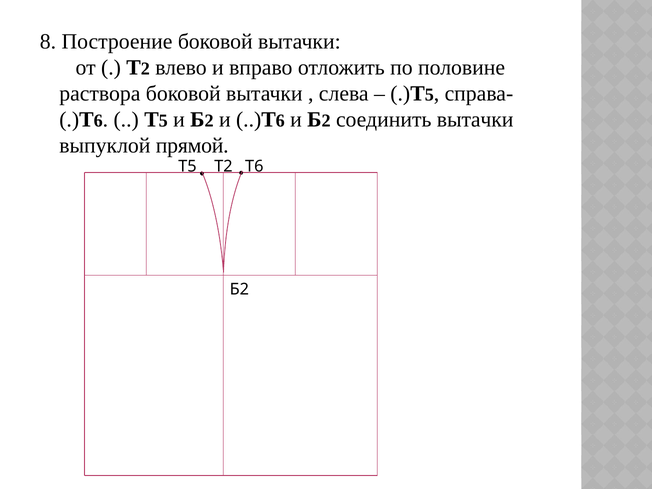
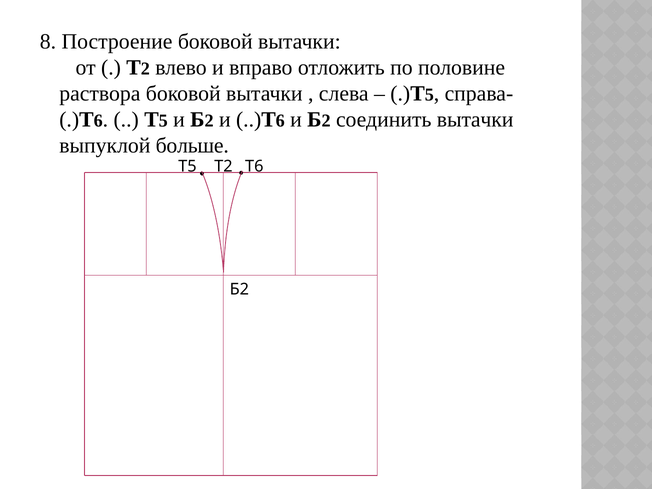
прямой: прямой -> больше (192, 146)
